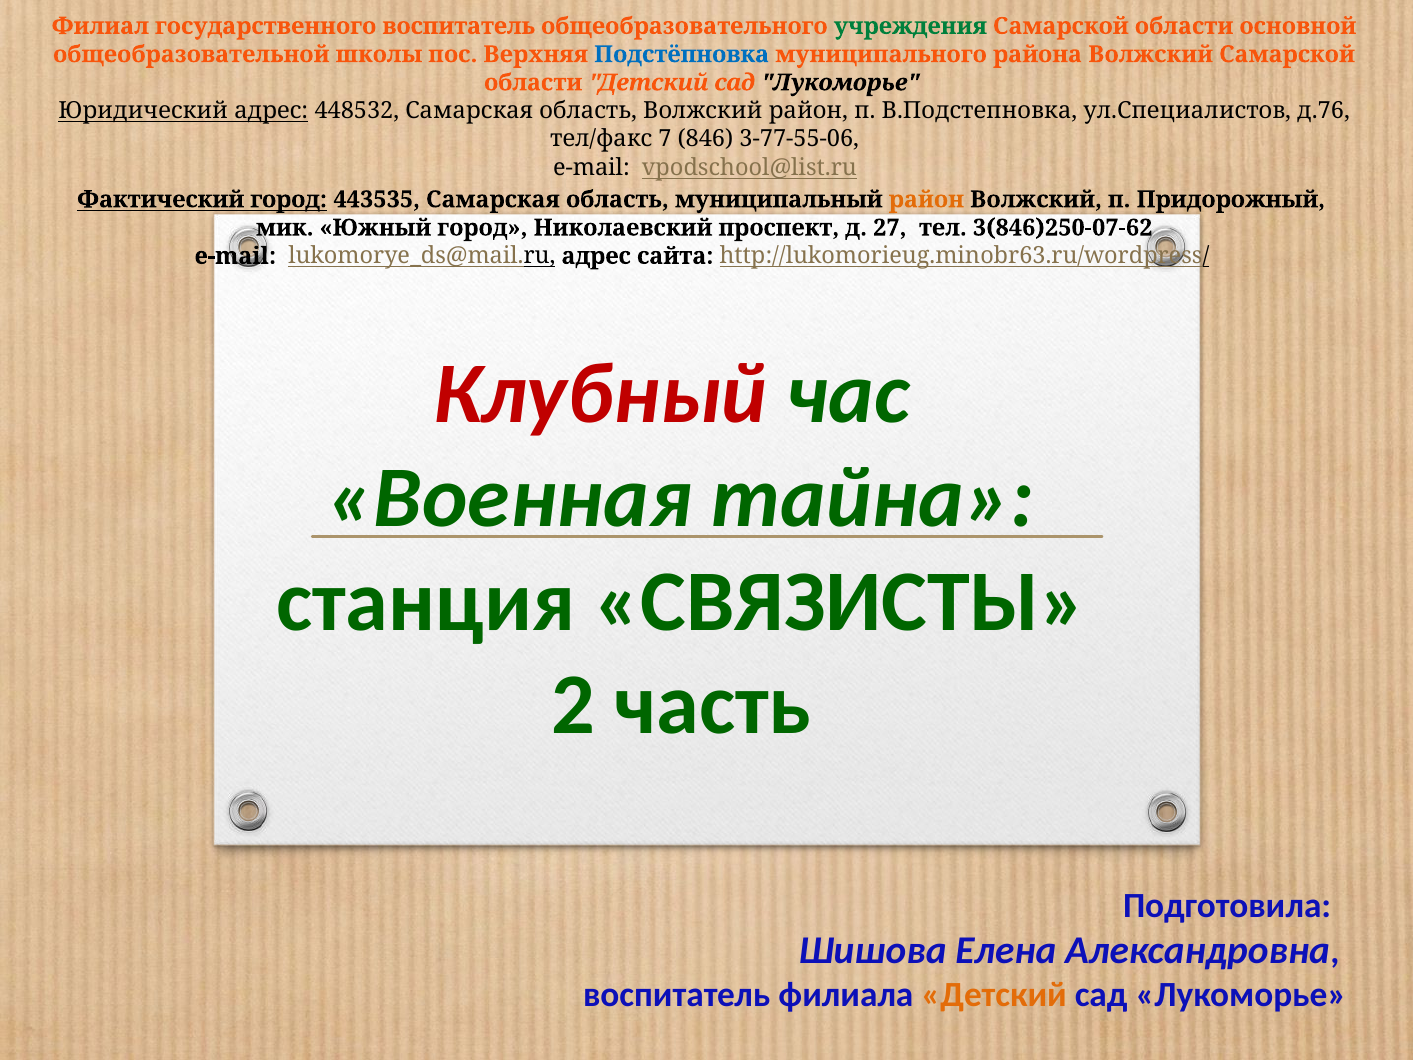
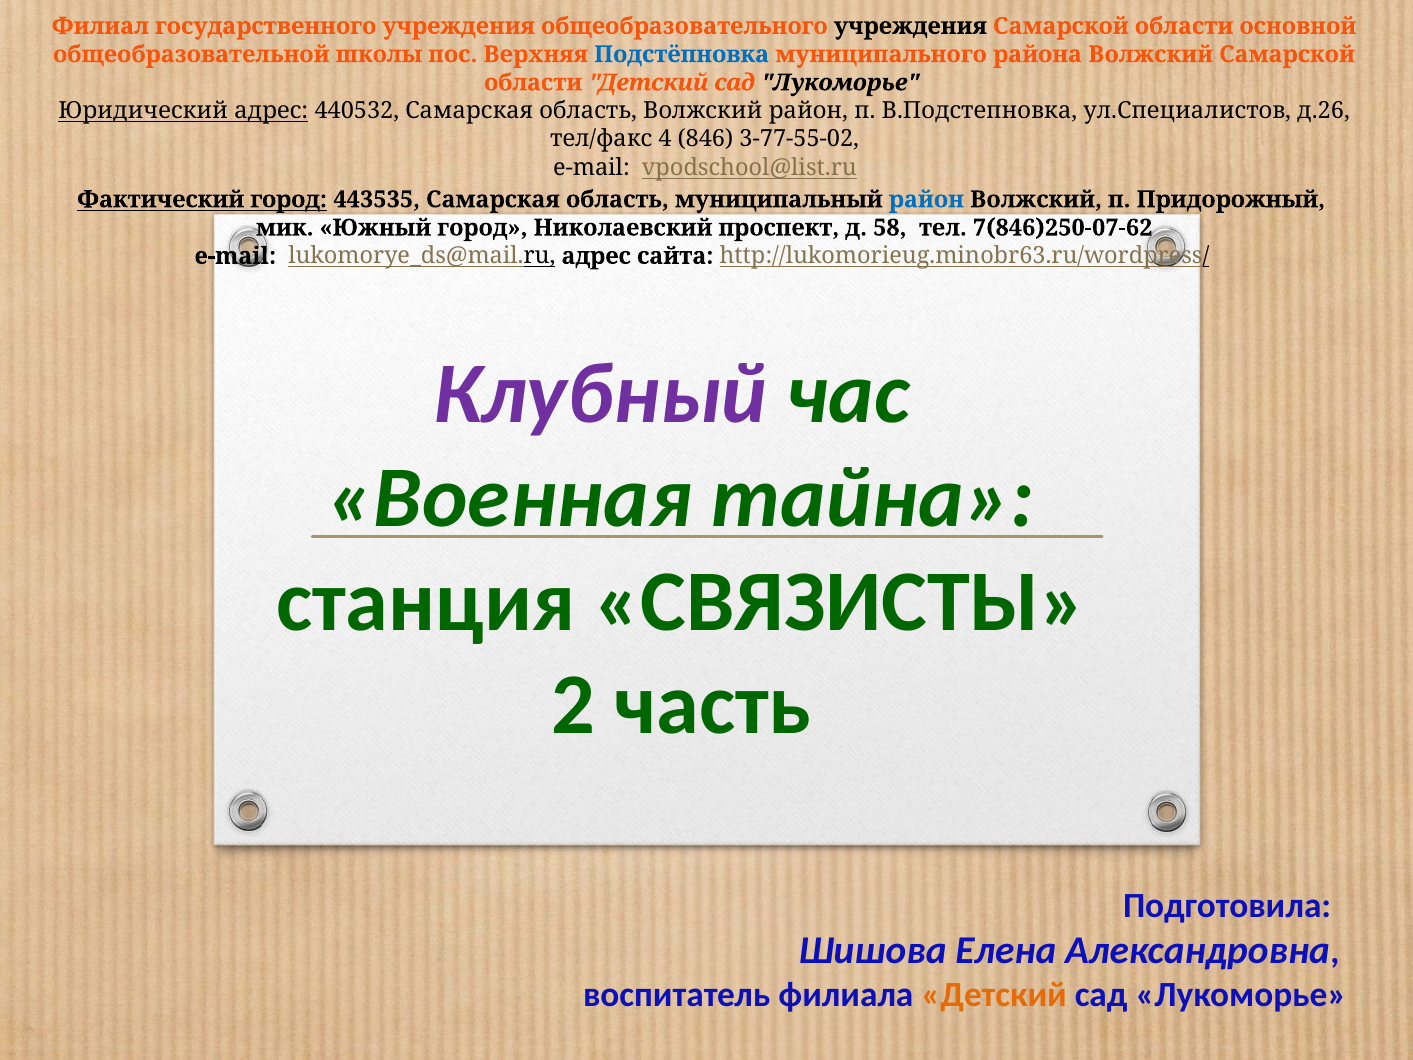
государственного воспитатель: воспитатель -> учреждения (459, 26)
учреждения colour: green -> black (910, 26)
448532: 448532 -> 440532 (357, 111)
д.76: д.76 -> д.26 (1324, 111)
7: 7 -> 4 (665, 139)
3-77-55-06: 3-77-55-06 -> 3-77-55-02 (799, 139)
район colour: orange -> blue (926, 199)
27: 27 -> 58 (890, 228)
3(846)250-07-62: 3(846)250-07-62 -> 7(846)250-07-62 (1063, 228)
Клубный colour: red -> purple (600, 394)
